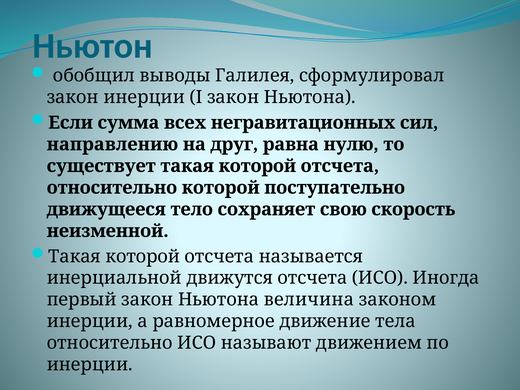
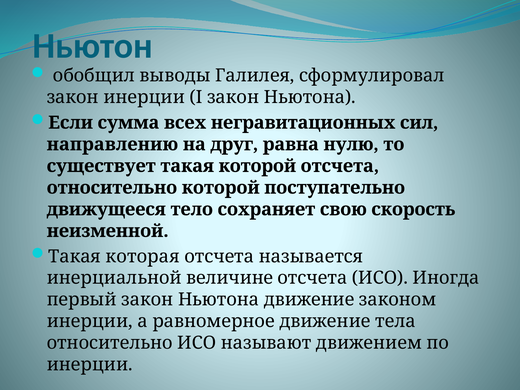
которой: которой -> которая (143, 256)
движутся: движутся -> величине (230, 278)
Ньютона величина: величина -> движение (309, 300)
